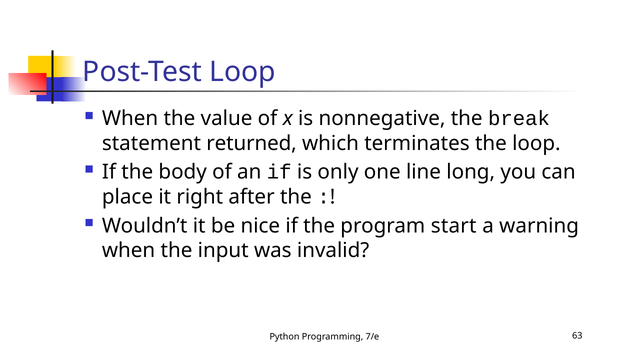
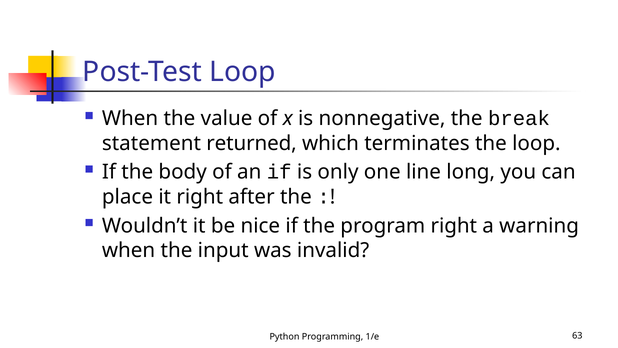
program start: start -> right (454, 226)
7/e: 7/e -> 1/e (372, 337)
